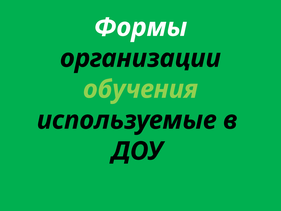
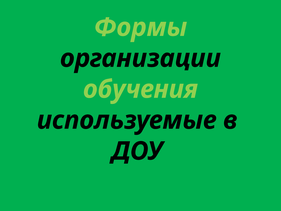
Формы colour: white -> light green (140, 27)
